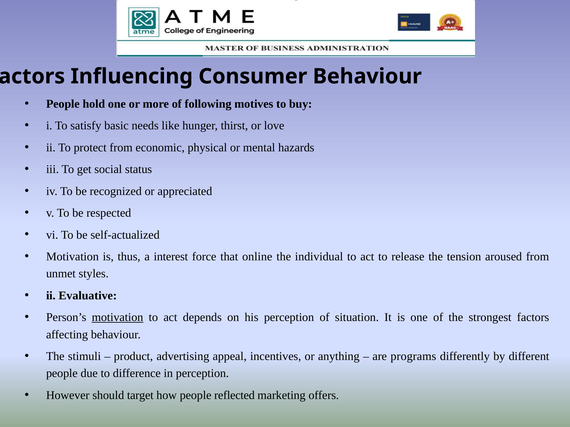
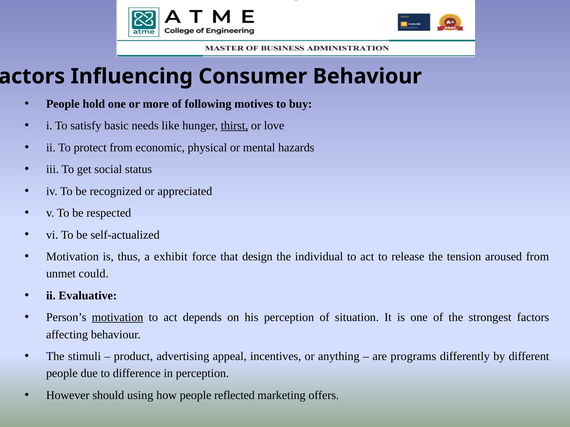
thirst underline: none -> present (234, 126)
interest: interest -> exhibit (171, 257)
online: online -> design (257, 257)
styles: styles -> could (94, 274)
target: target -> using (140, 396)
